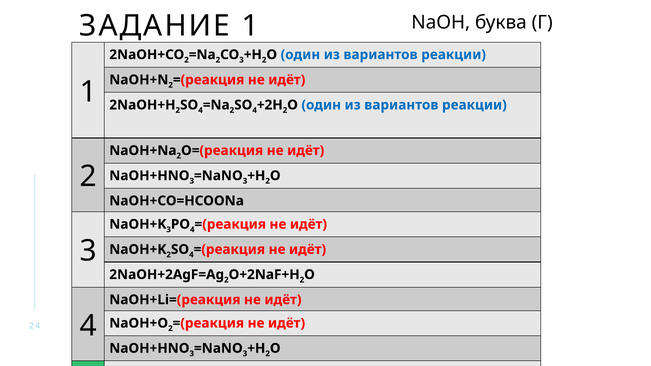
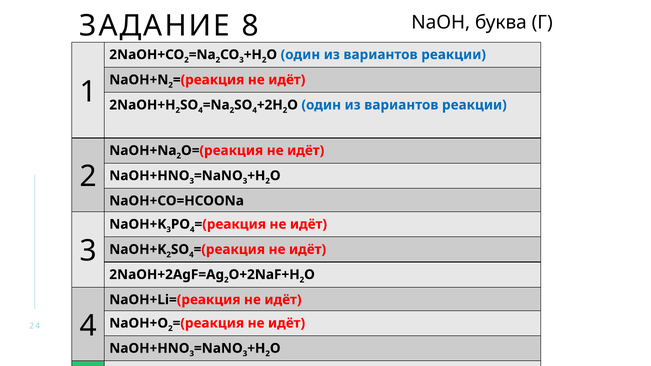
ЗАДАНИЕ 1: 1 -> 8 (250, 26)
